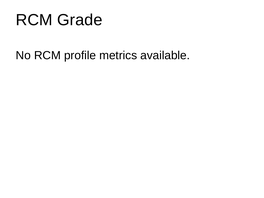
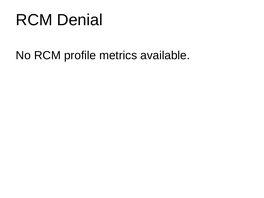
Grade: Grade -> Denial (80, 20)
